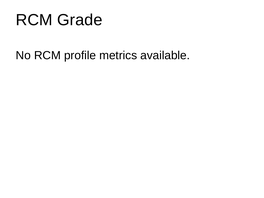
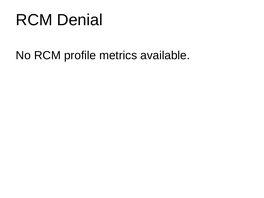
Grade: Grade -> Denial (80, 20)
